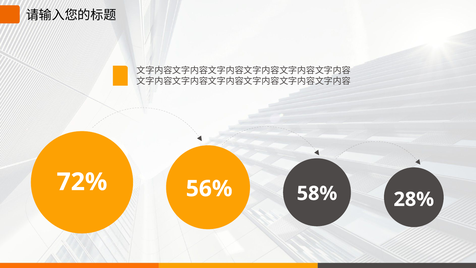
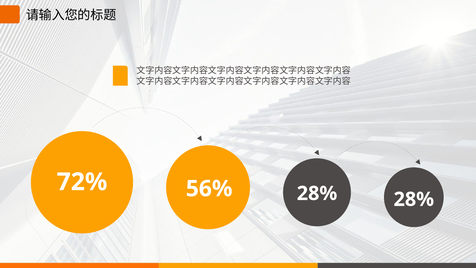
72% 58%: 58% -> 28% (317, 193)
